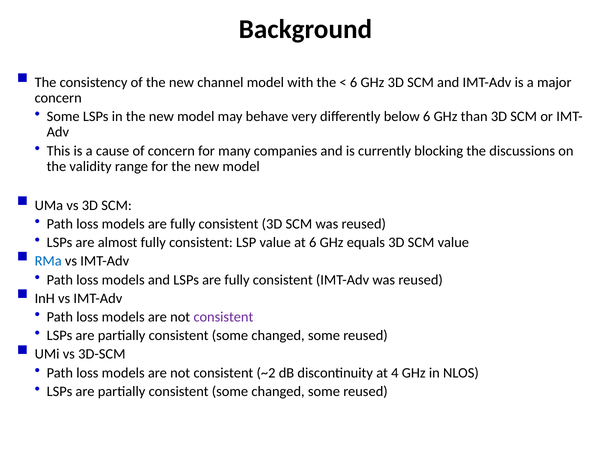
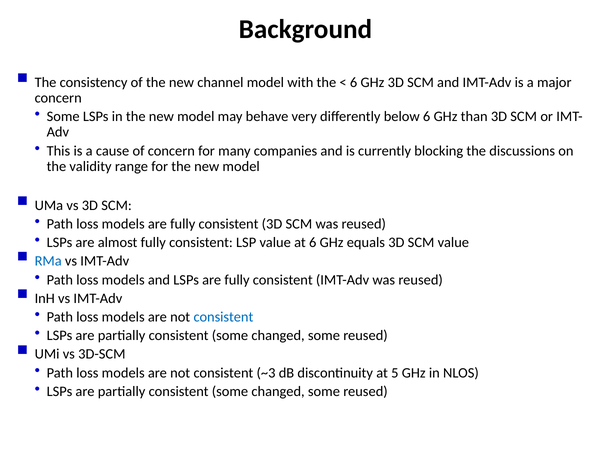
consistent colour: purple -> blue (223, 317)
~2: ~2 -> ~3 (266, 373)
at 4: 4 -> 5 (395, 373)
